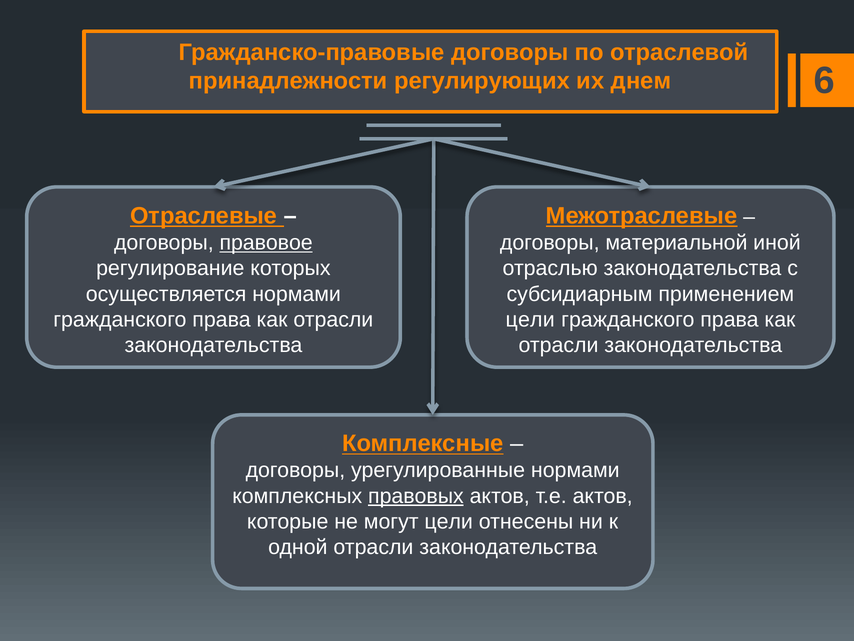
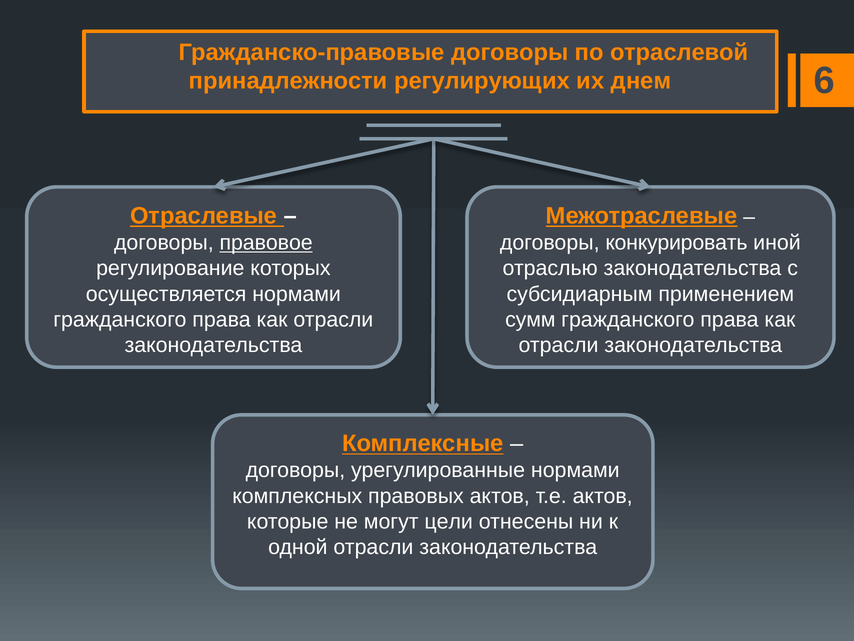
материальной: материальной -> конкурировать (676, 243)
цели: цели -> сумм (530, 319)
правовых underline: present -> none (416, 496)
